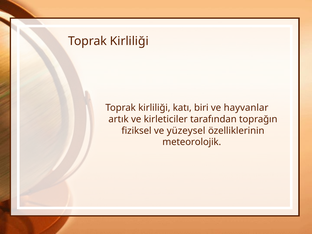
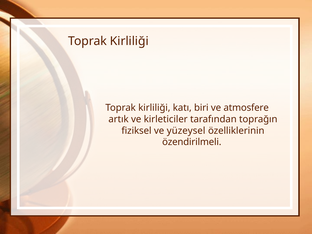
hayvanlar: hayvanlar -> atmosfere (246, 108)
meteorolojik: meteorolojik -> özendirilmeli (192, 142)
